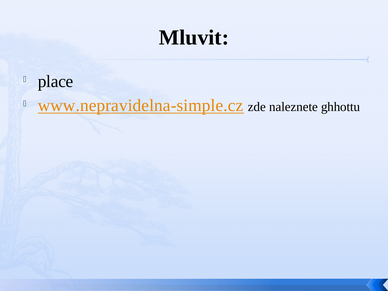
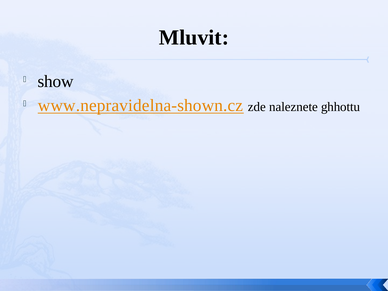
place: place -> show (56, 81)
www.nepravidelna-simple.cz: www.nepravidelna-simple.cz -> www.nepravidelna-shown.cz (141, 106)
